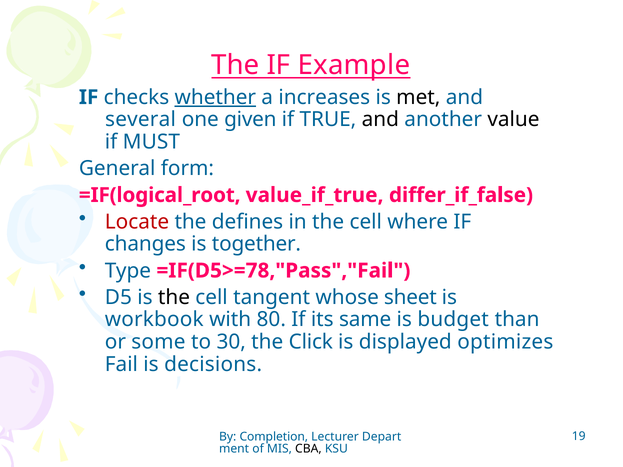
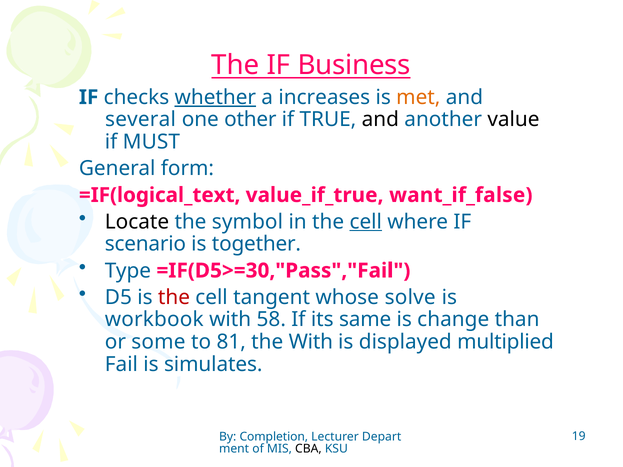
Example: Example -> Business (354, 65)
met colour: black -> orange (418, 97)
given: given -> other (250, 120)
=IF(logical_root: =IF(logical_root -> =IF(logical_text (160, 195)
differ_if_false: differ_if_false -> want_if_false (461, 195)
Locate colour: red -> black (137, 222)
defines: defines -> symbol (247, 222)
cell underline: none -> present (366, 222)
changes: changes -> scenario (145, 244)
=IF(D5>=78,"Pass","Fail: =IF(D5>=78,"Pass","Fail -> =IF(D5>=30,"Pass","Fail (283, 271)
the colour: black -> red (174, 297)
sheet: sheet -> solve (410, 297)
80: 80 -> 58 (271, 320)
budget: budget -> change (453, 320)
30: 30 -> 81 (231, 342)
the Click: Click -> With (311, 342)
optimizes: optimizes -> multiplied (506, 342)
decisions: decisions -> simulates (213, 365)
